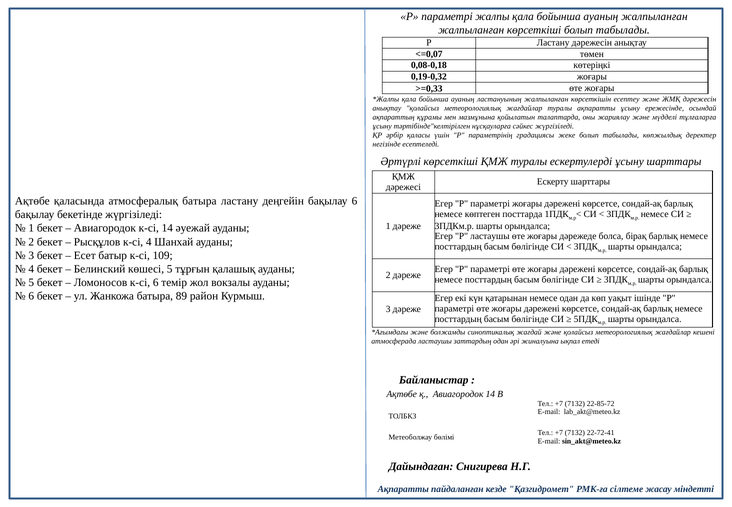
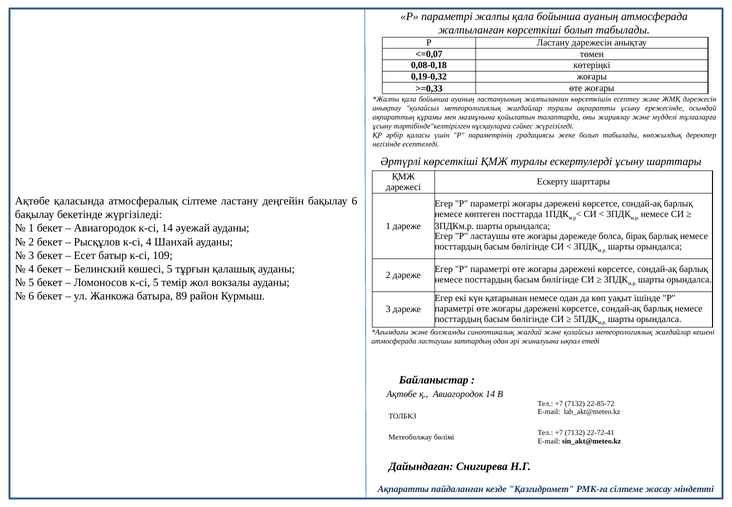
ауаның жалпыланған: жалпыланған -> атмосферада (654, 17)
атмосфералық батыра: батыра -> сілтеме (200, 201)
к-сі 6: 6 -> 5 (156, 282)
